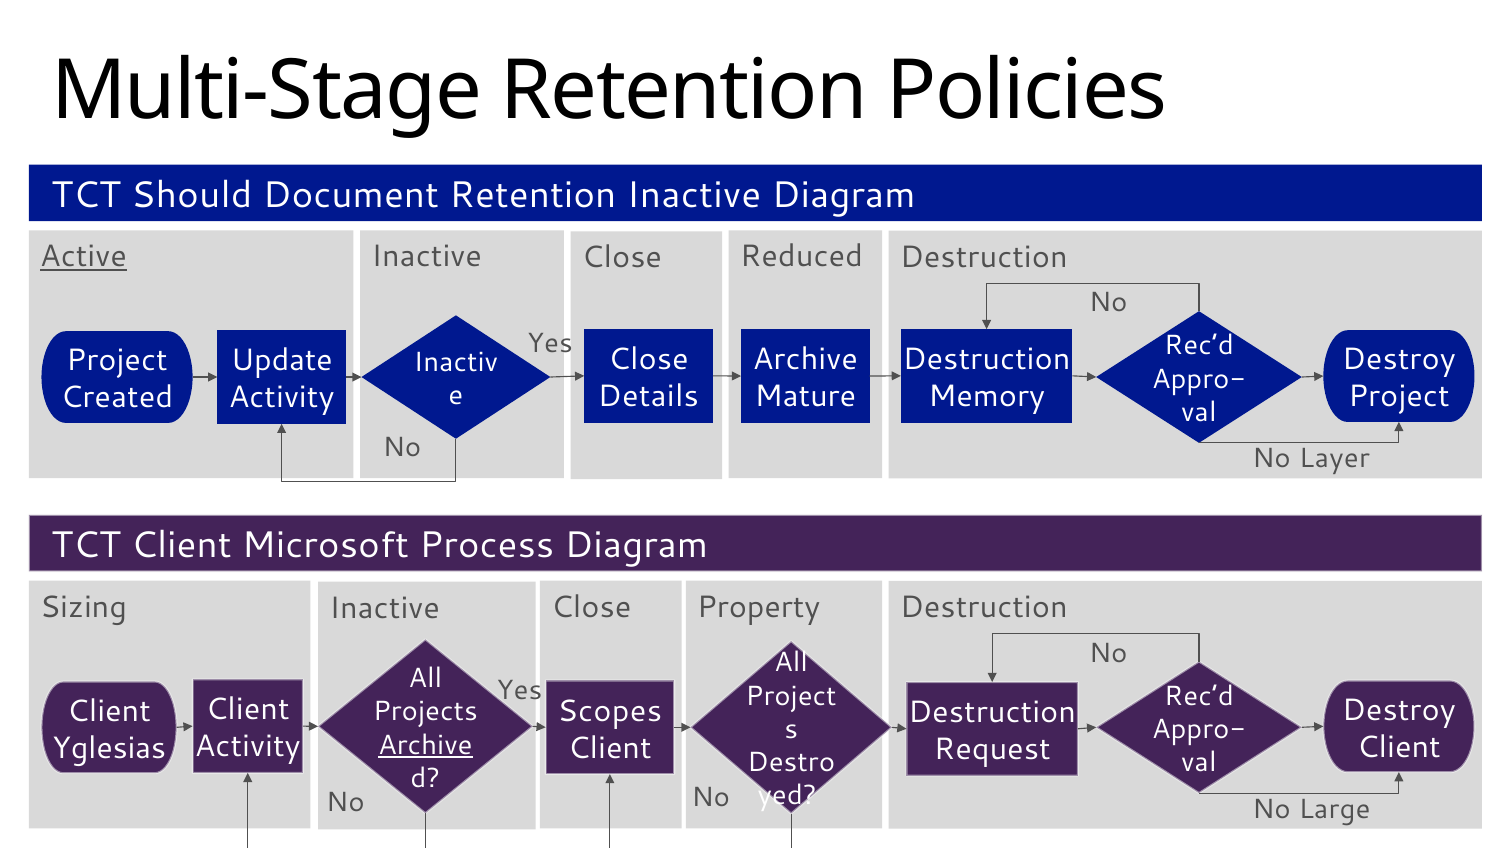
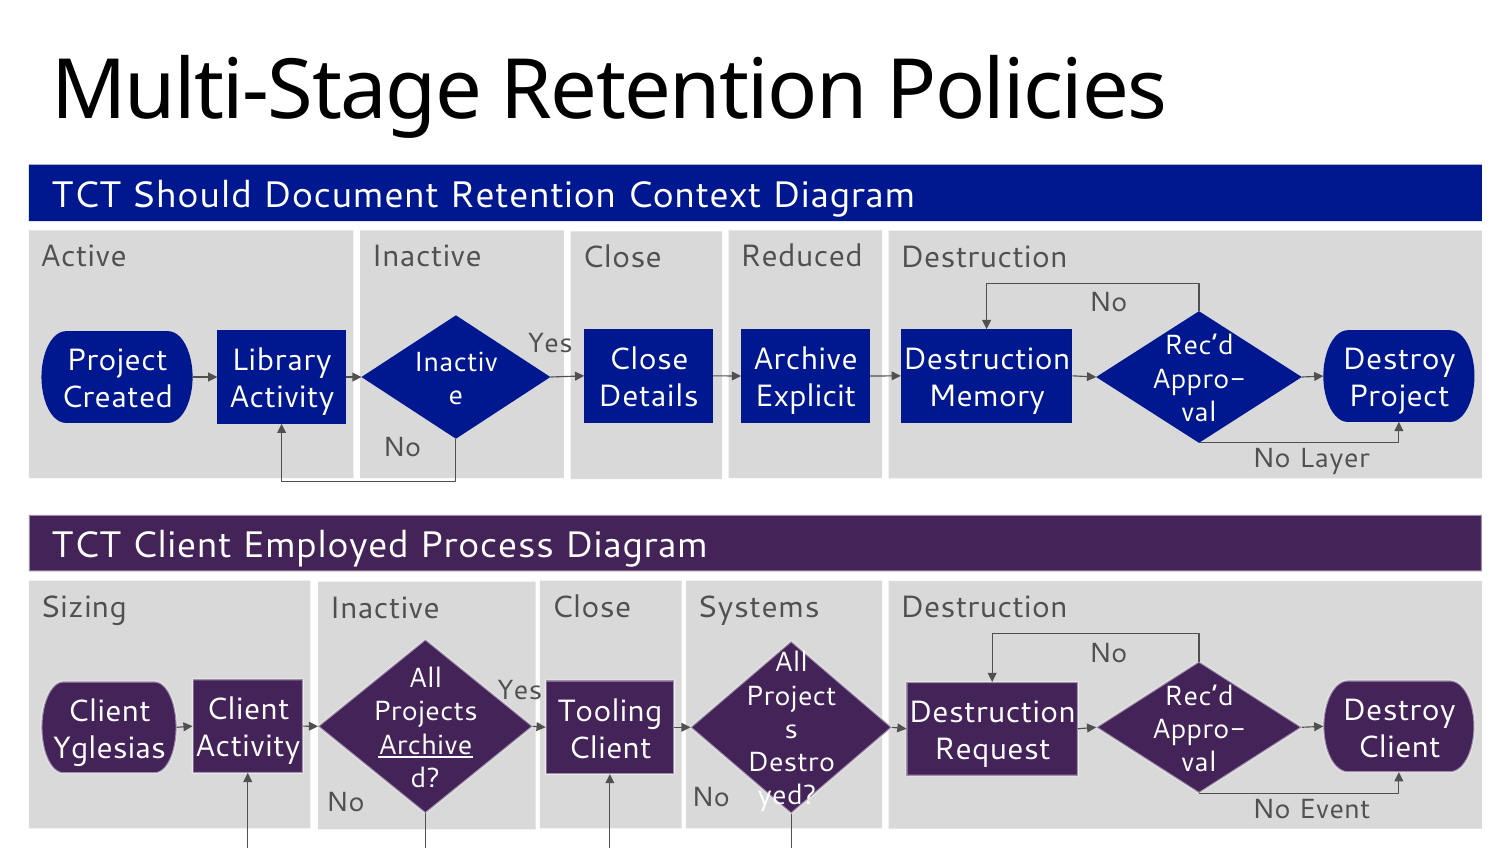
Retention Inactive: Inactive -> Context (694, 195)
Active underline: present -> none (83, 257)
Update: Update -> Library (281, 361)
Mature: Mature -> Explicit (805, 397)
Microsoft: Microsoft -> Employed (325, 546)
Property: Property -> Systems (758, 607)
Scopes: Scopes -> Tooling (610, 711)
Large: Large -> Event (1335, 809)
